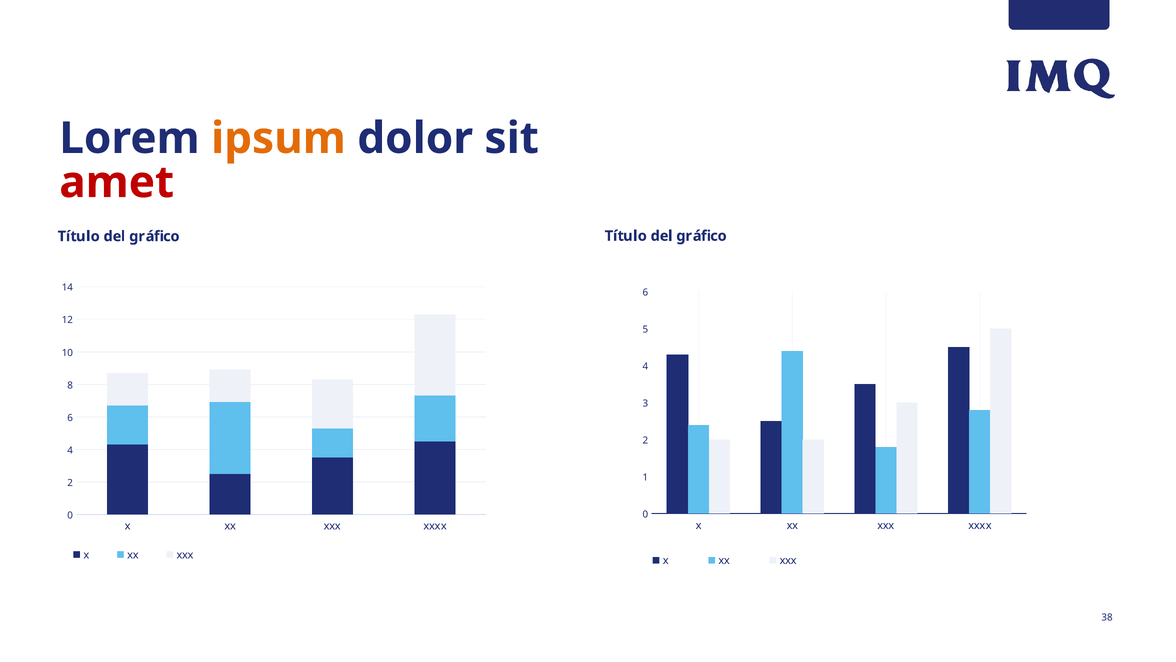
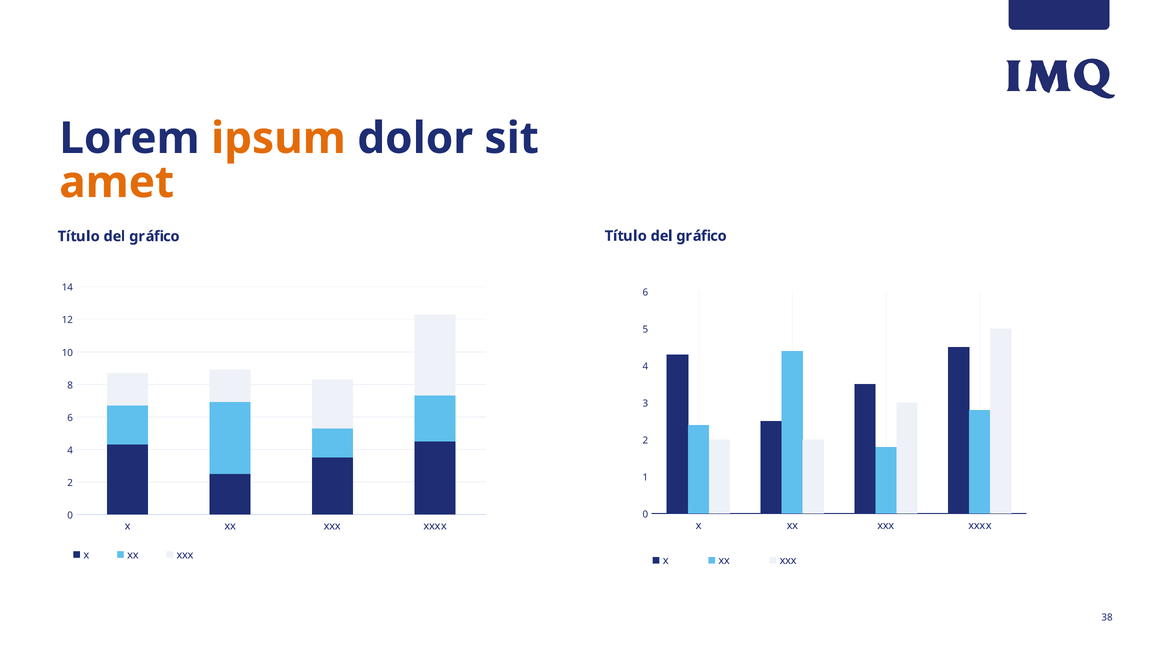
amet colour: red -> orange (117, 182)
